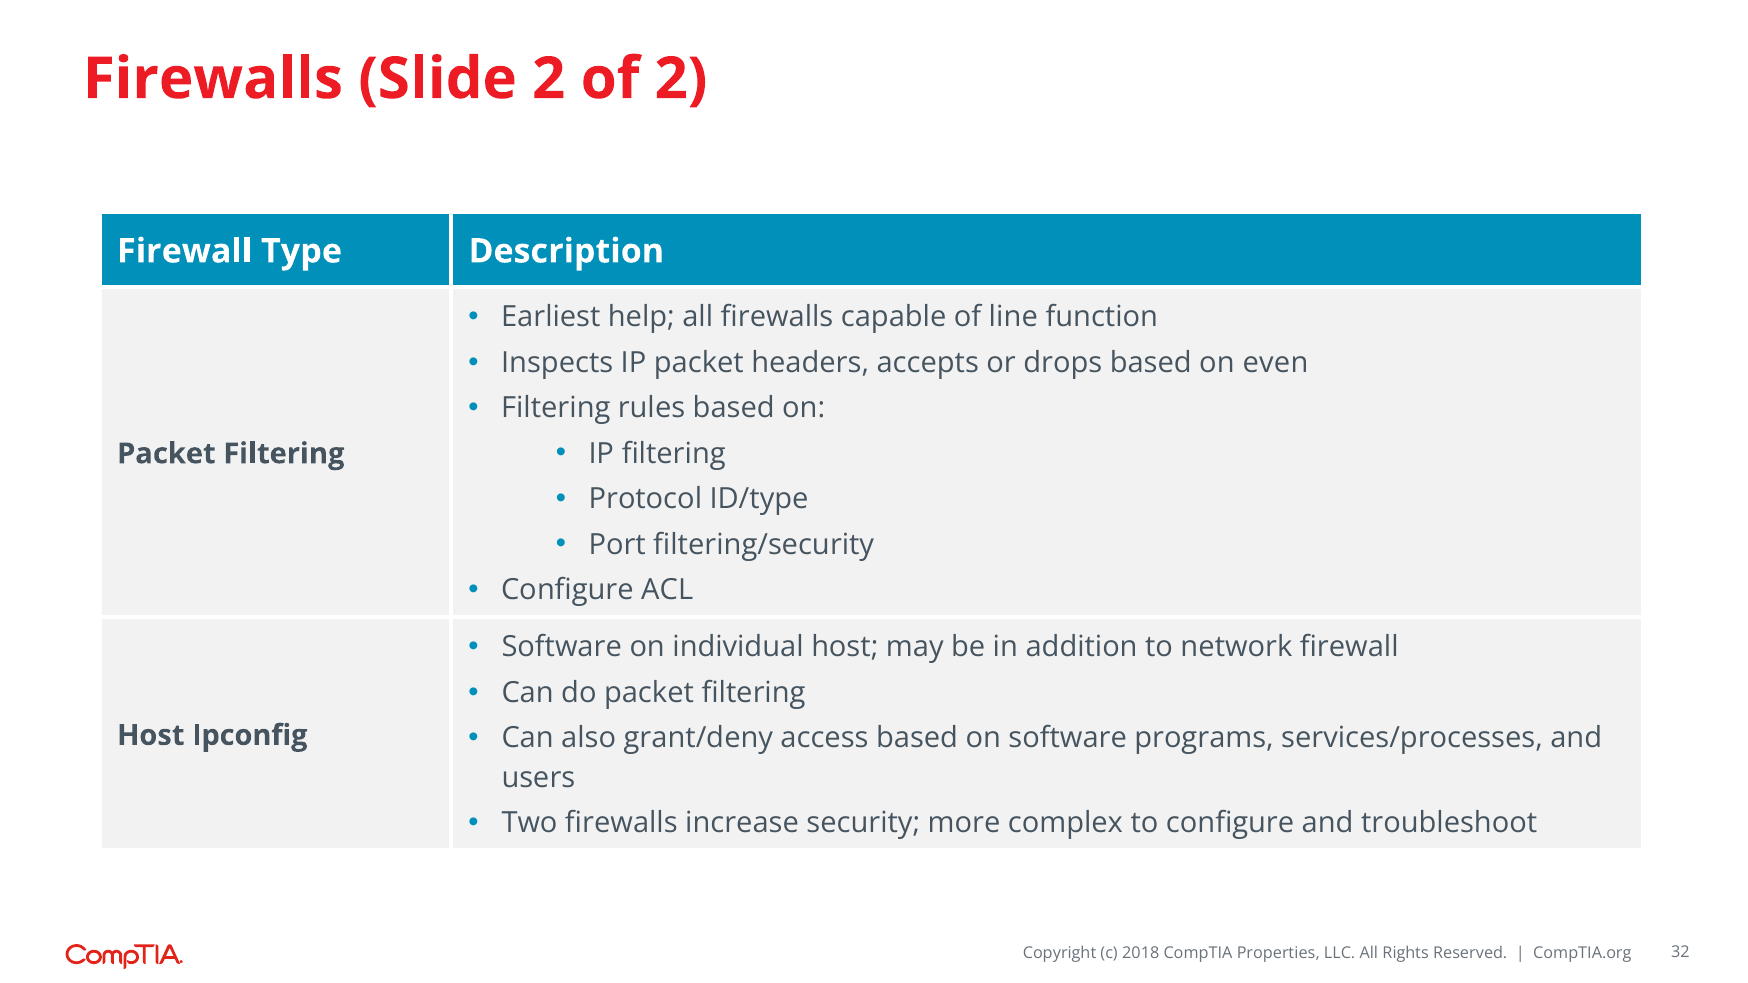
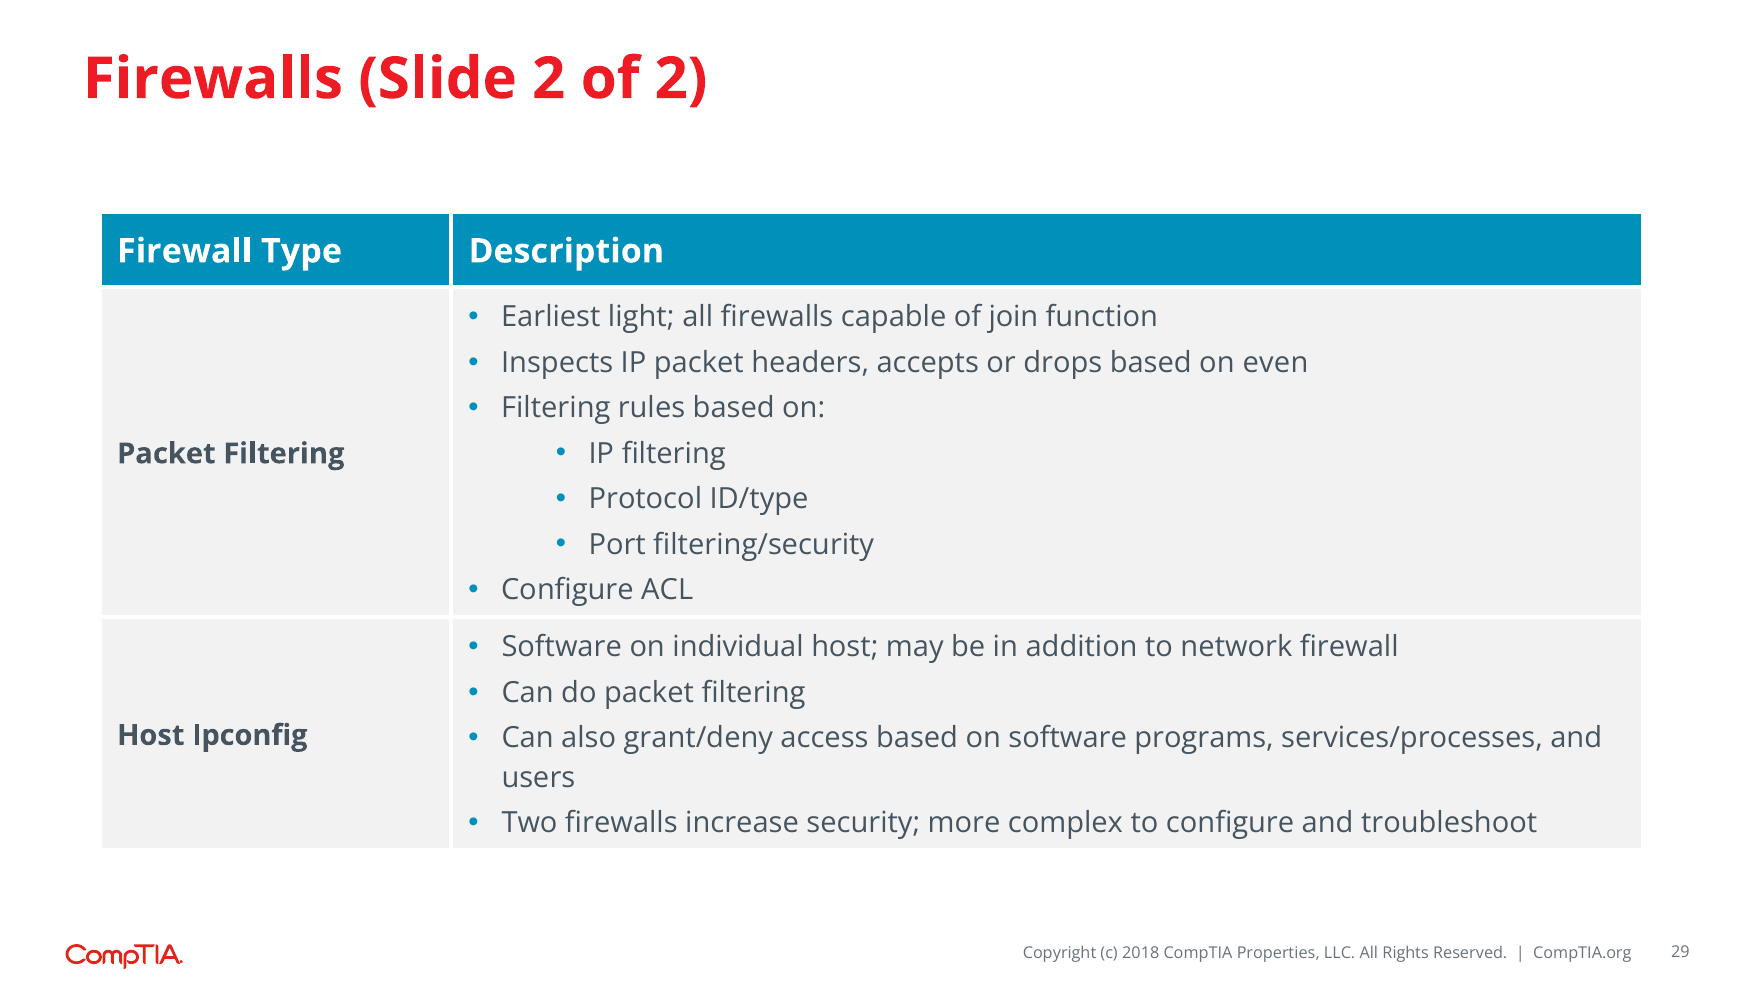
help: help -> light (641, 317)
line: line -> join (1013, 317)
32: 32 -> 29 (1680, 952)
